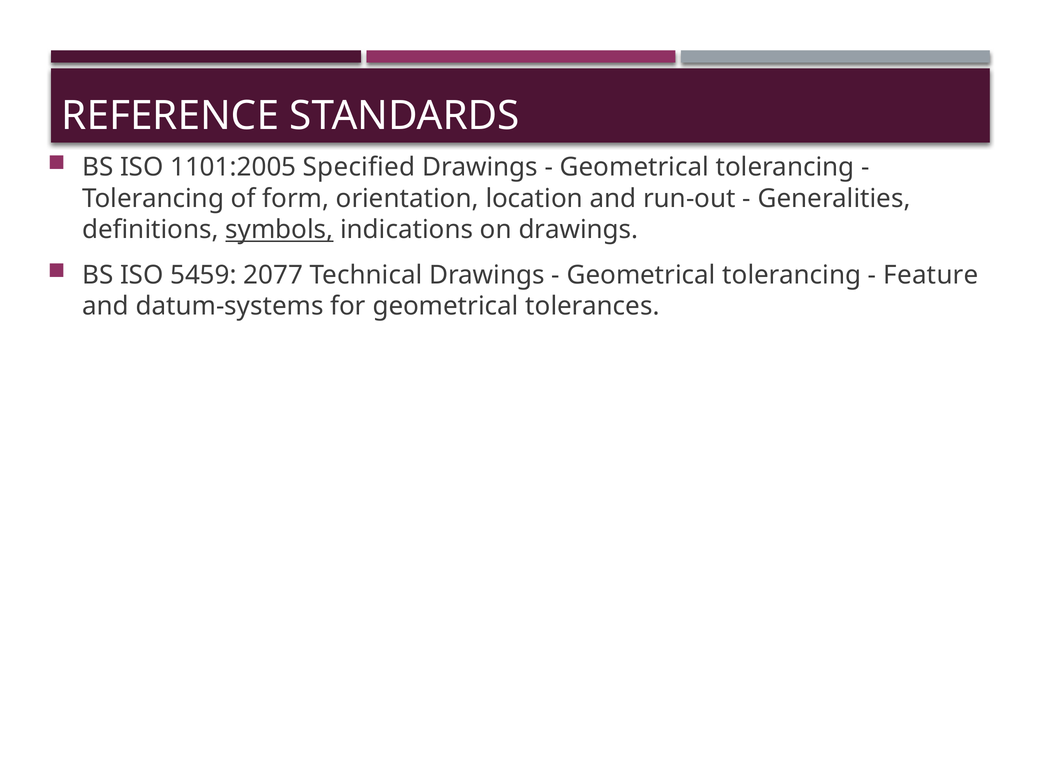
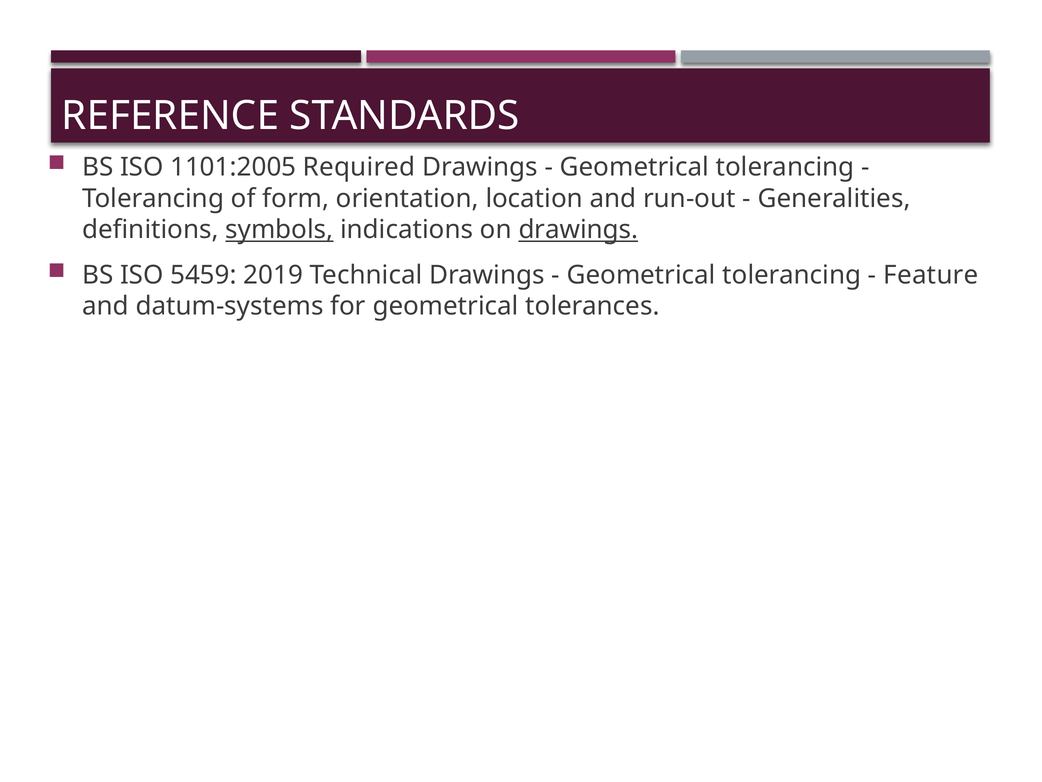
Specified: Specified -> Required (359, 167)
drawings underline: none -> present (578, 230)
2077: 2077 -> 2019 (273, 275)
